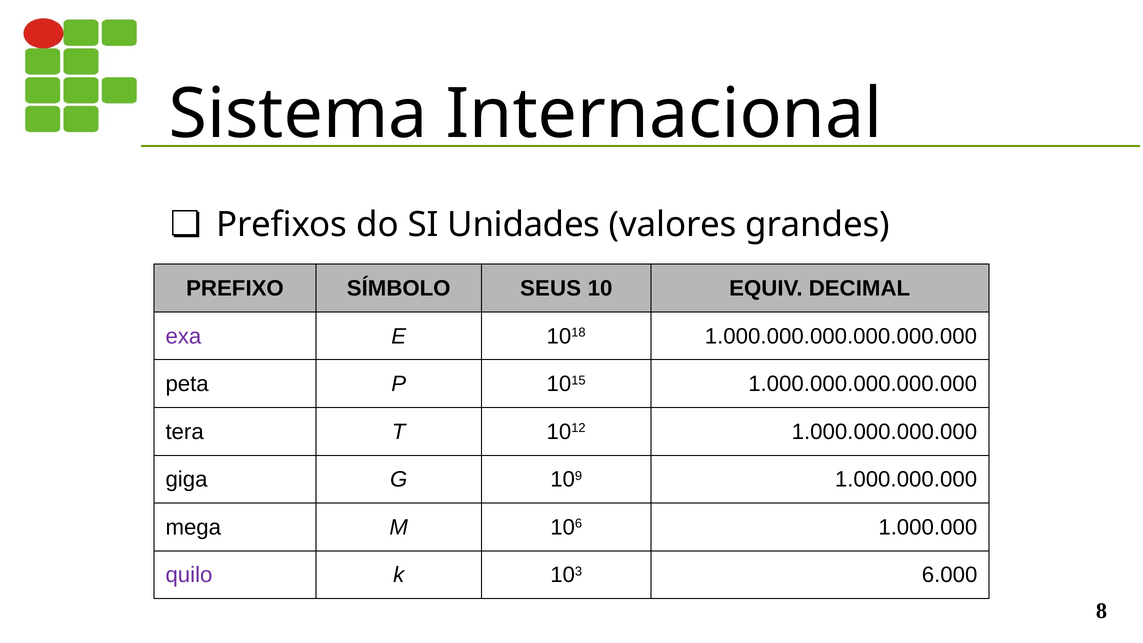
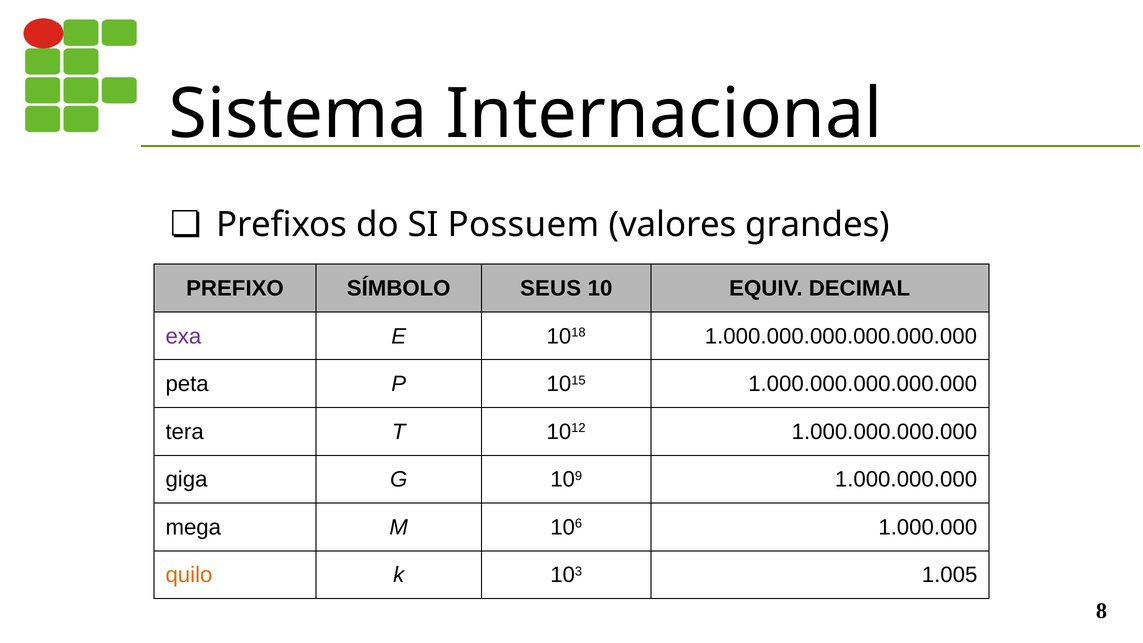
Unidades: Unidades -> Possuem (523, 225)
quilo colour: purple -> orange (189, 575)
6.000: 6.000 -> 1.005 (950, 575)
